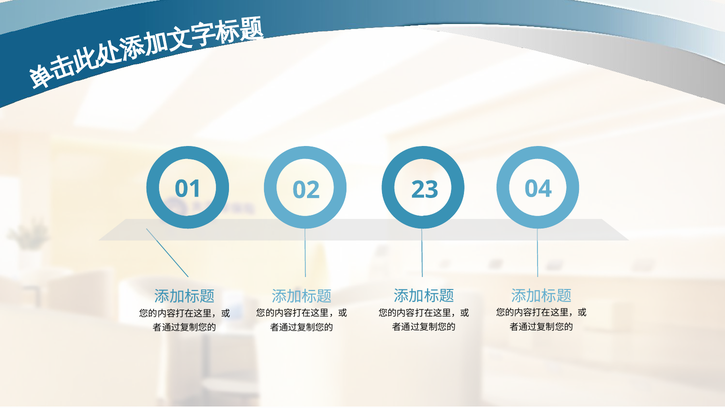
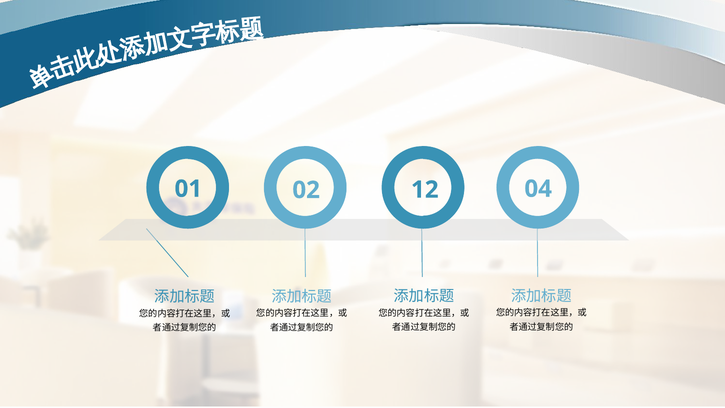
23: 23 -> 12 (425, 190)
